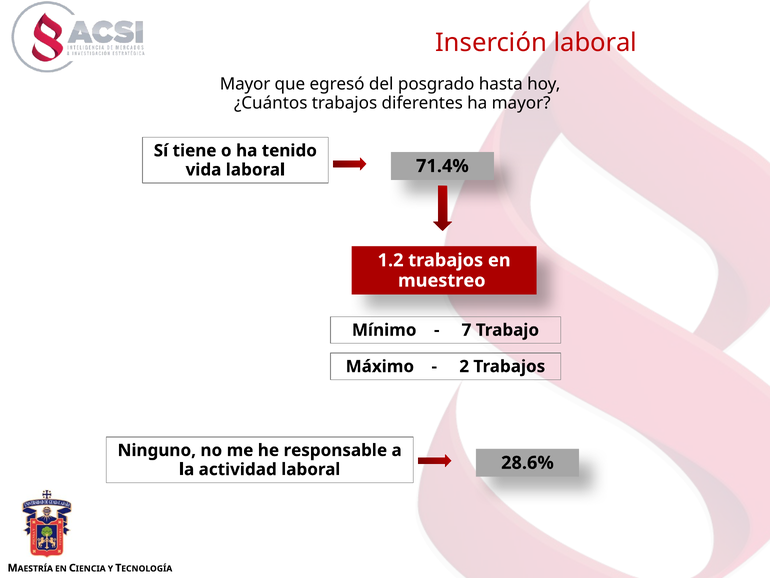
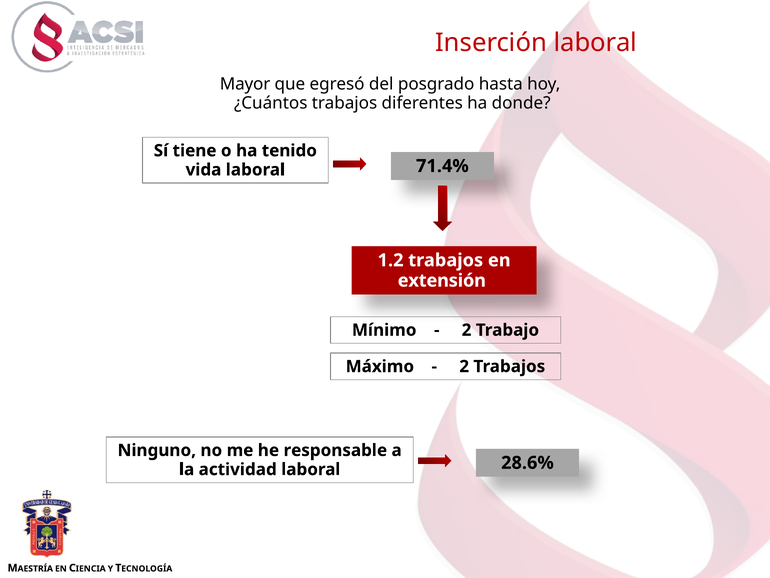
ha mayor: mayor -> donde (521, 103)
muestreo: muestreo -> extensión (442, 280)
7: 7 -> 2 (467, 330)
